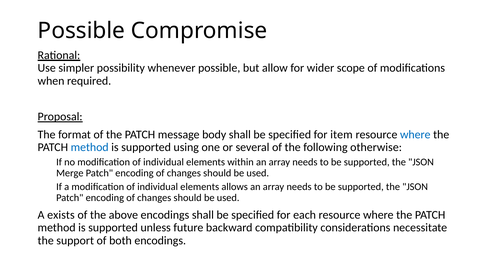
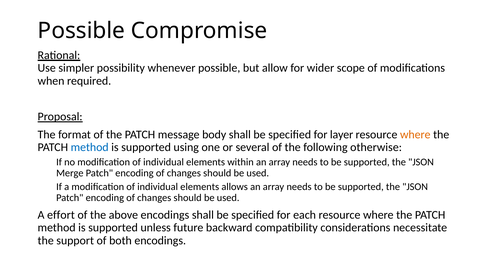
item: item -> layer (342, 135)
where colour: blue -> orange (415, 135)
exists: exists -> effort (61, 215)
